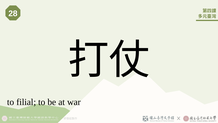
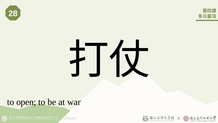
filial: filial -> open (26, 102)
